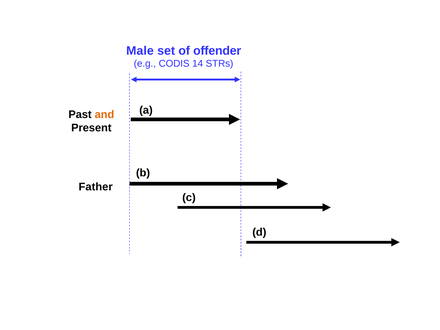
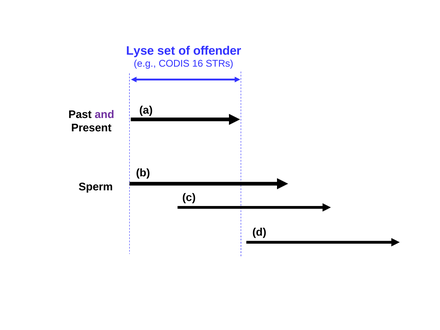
Male: Male -> Lyse (140, 51)
14: 14 -> 16 (198, 64)
and colour: orange -> purple (104, 115)
Father: Father -> Sperm (96, 187)
